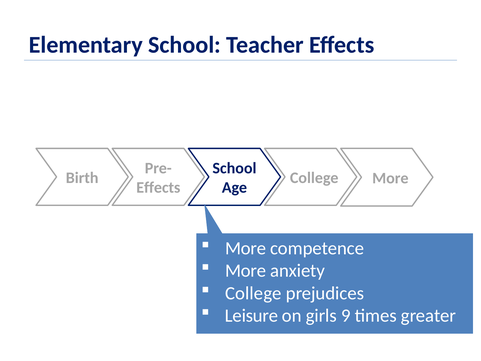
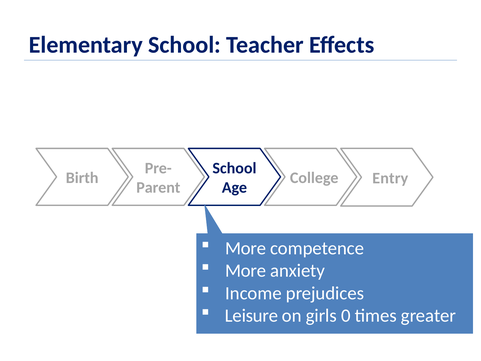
College More: More -> Entry (390, 178)
Effects: Effects -> Parent (158, 187)
College: College -> Income (253, 293)
9: 9 -> 0 (346, 315)
